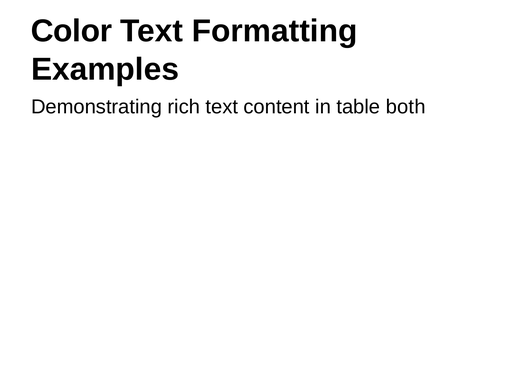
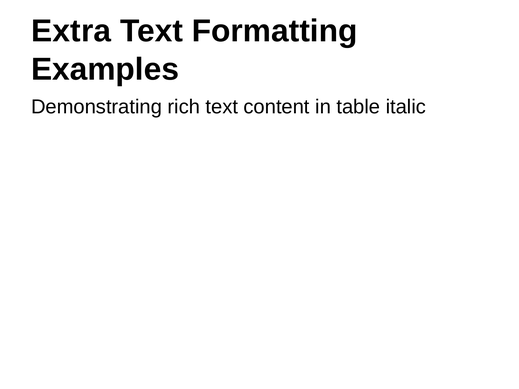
Color: Color -> Extra (71, 31)
both: both -> italic (406, 107)
